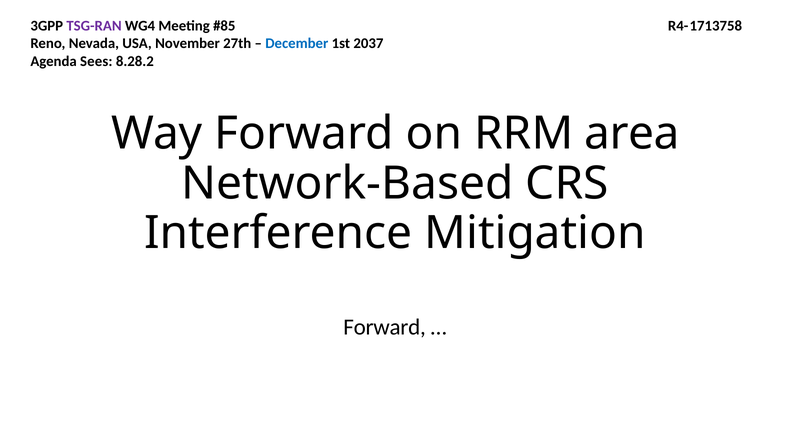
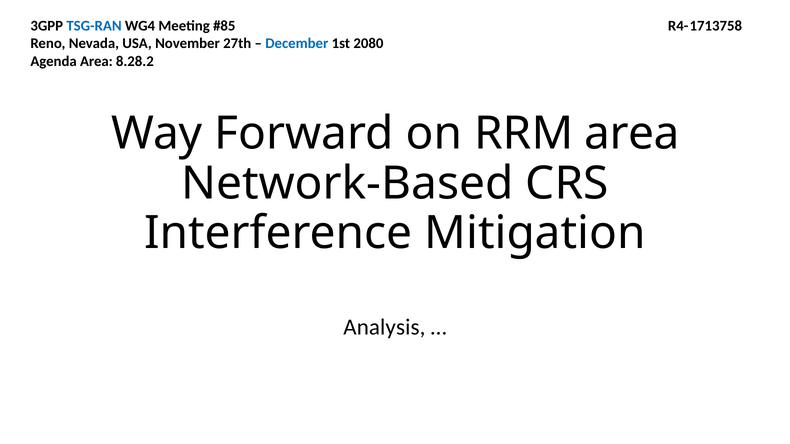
TSG-RAN colour: purple -> blue (94, 26)
2037: 2037 -> 2080 (368, 43)
Agenda Sees: Sees -> Area (96, 61)
Forward: Forward -> Analysis (384, 327)
